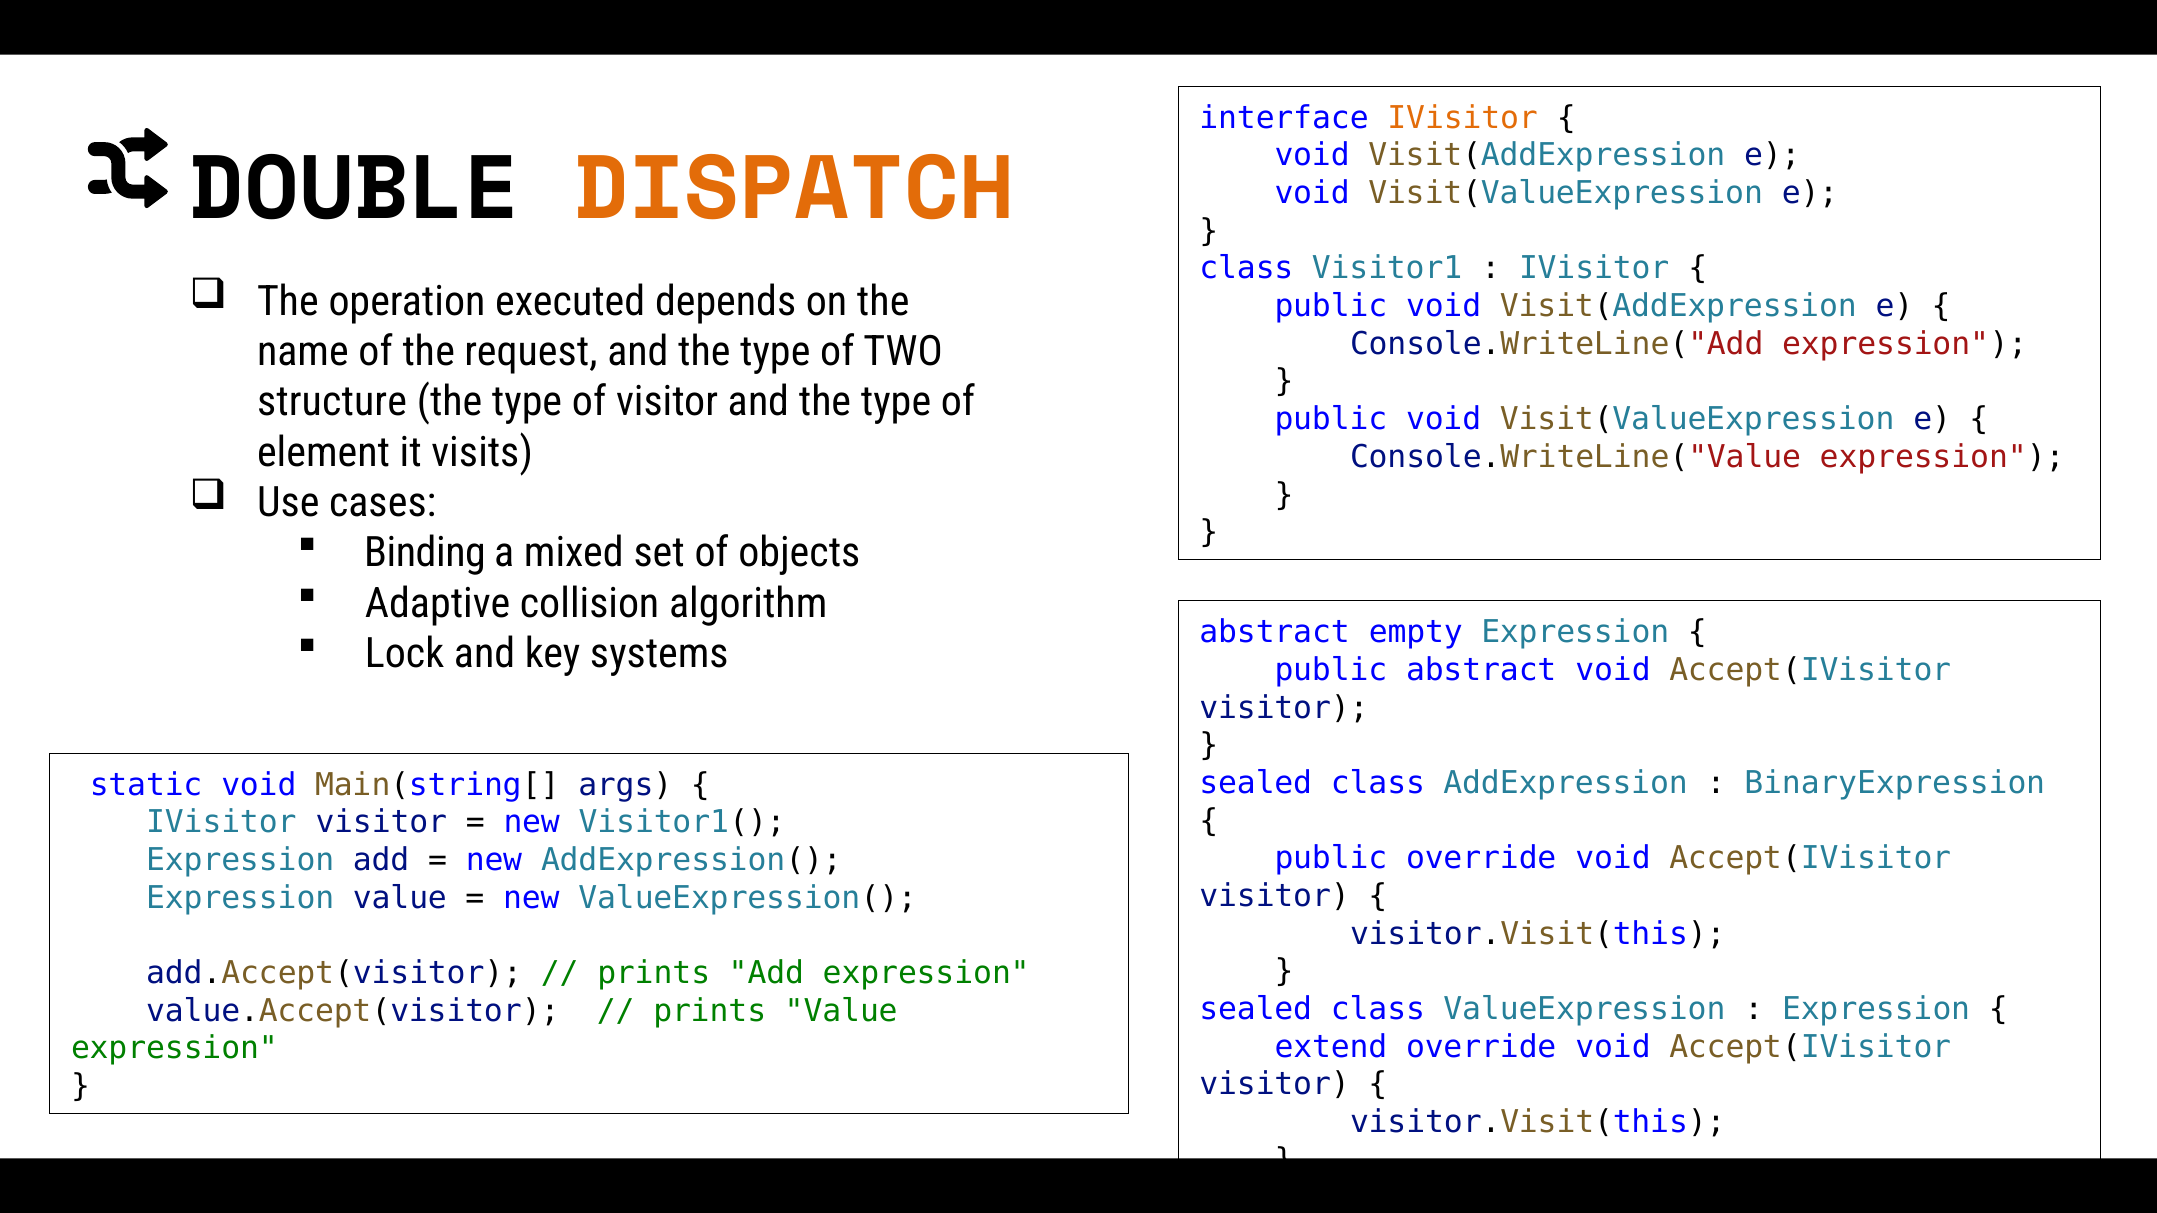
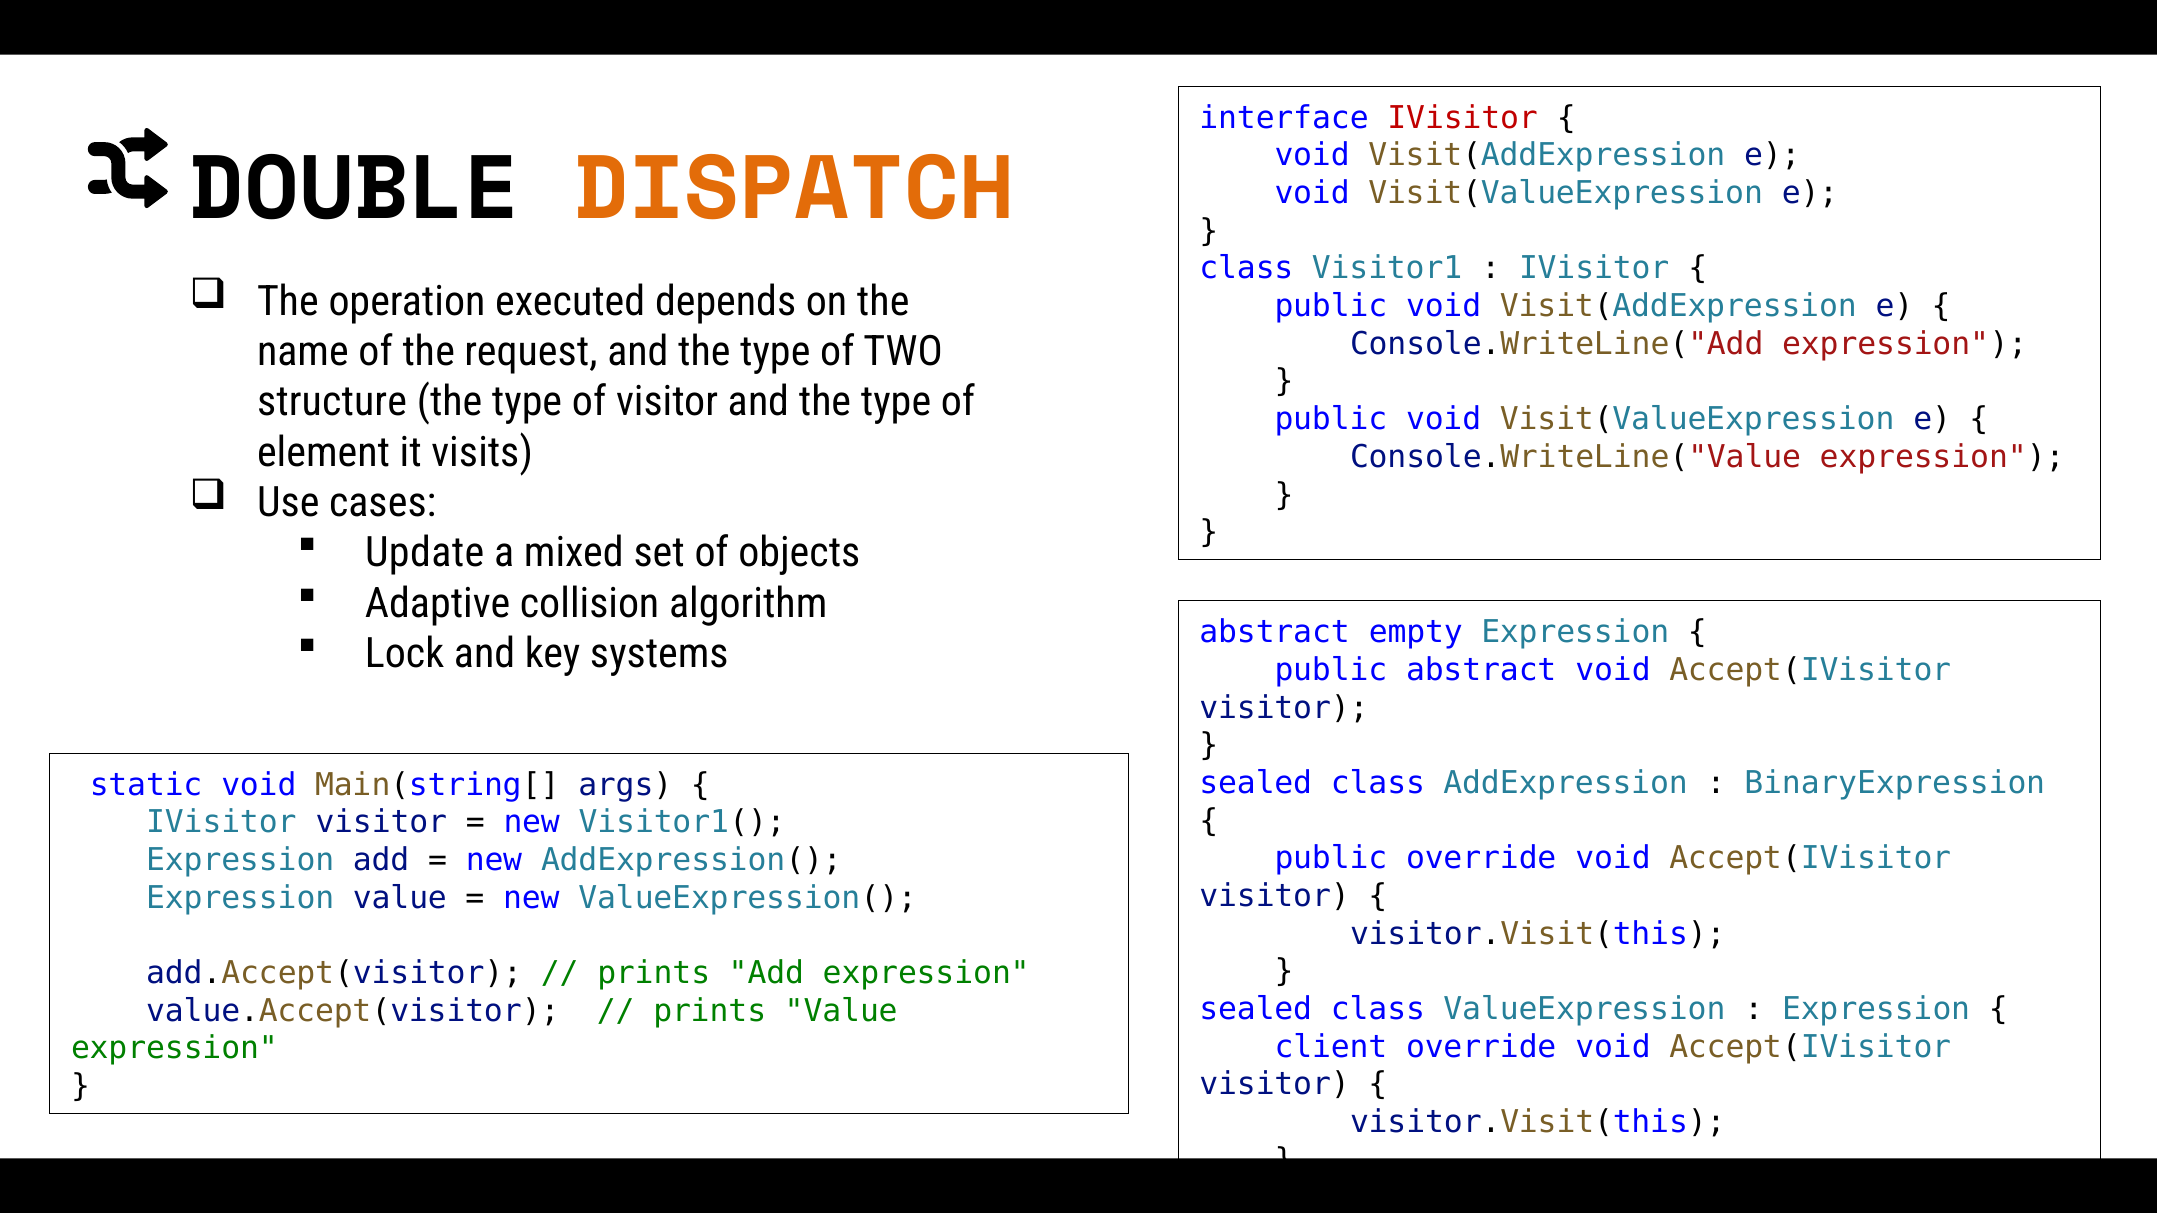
IVisitor colour: orange -> red (1463, 118)
Binding: Binding -> Update (425, 553)
extend: extend -> client (1331, 1047)
